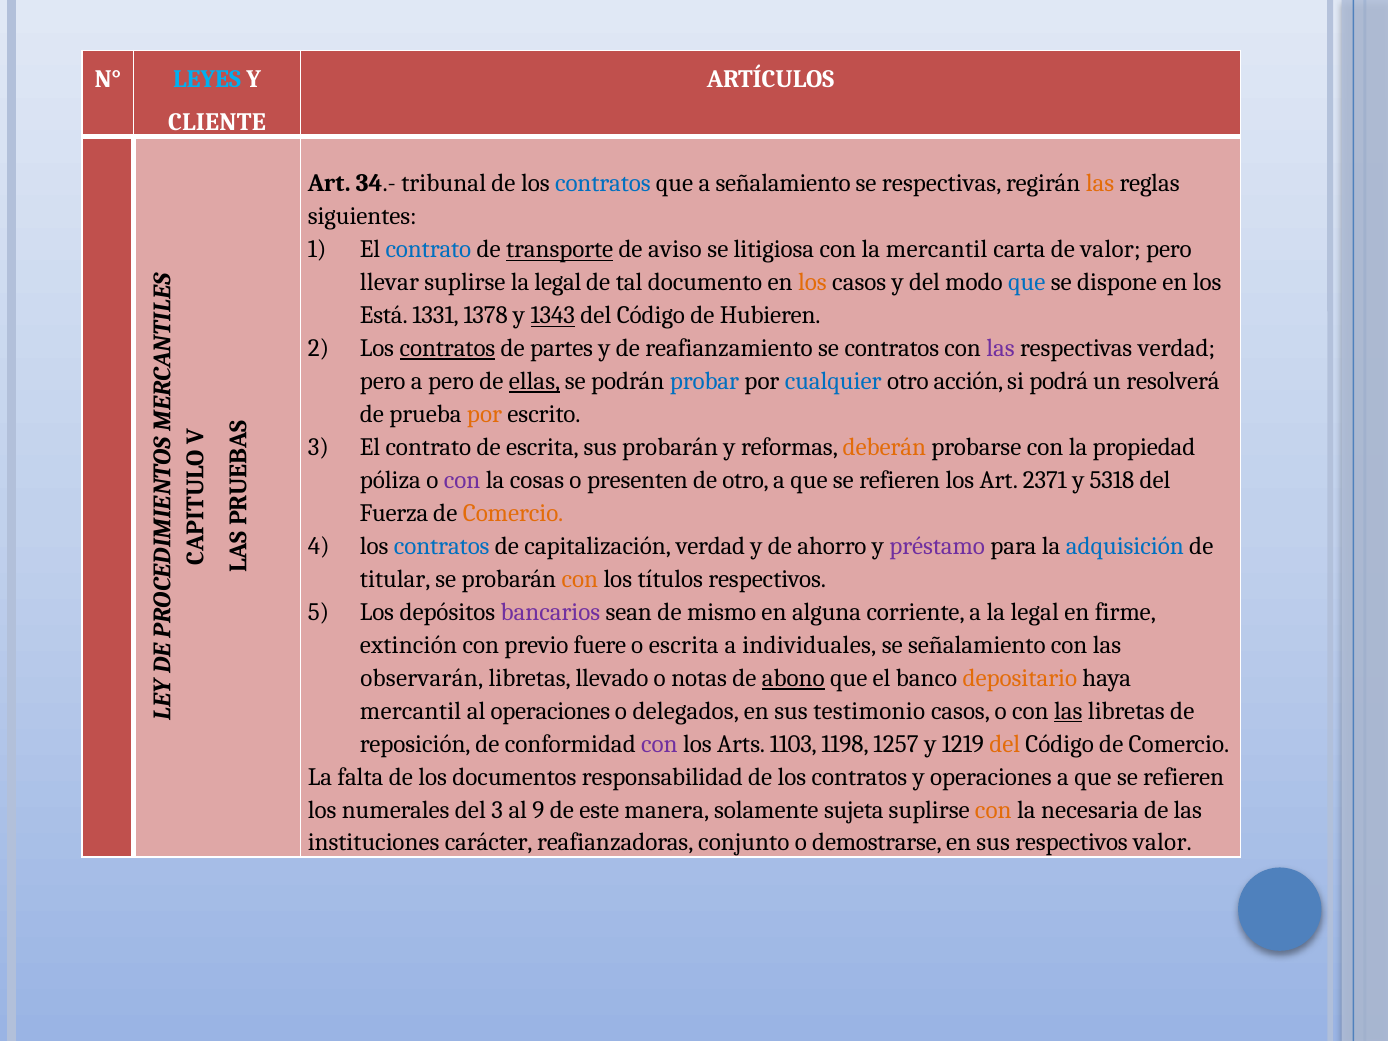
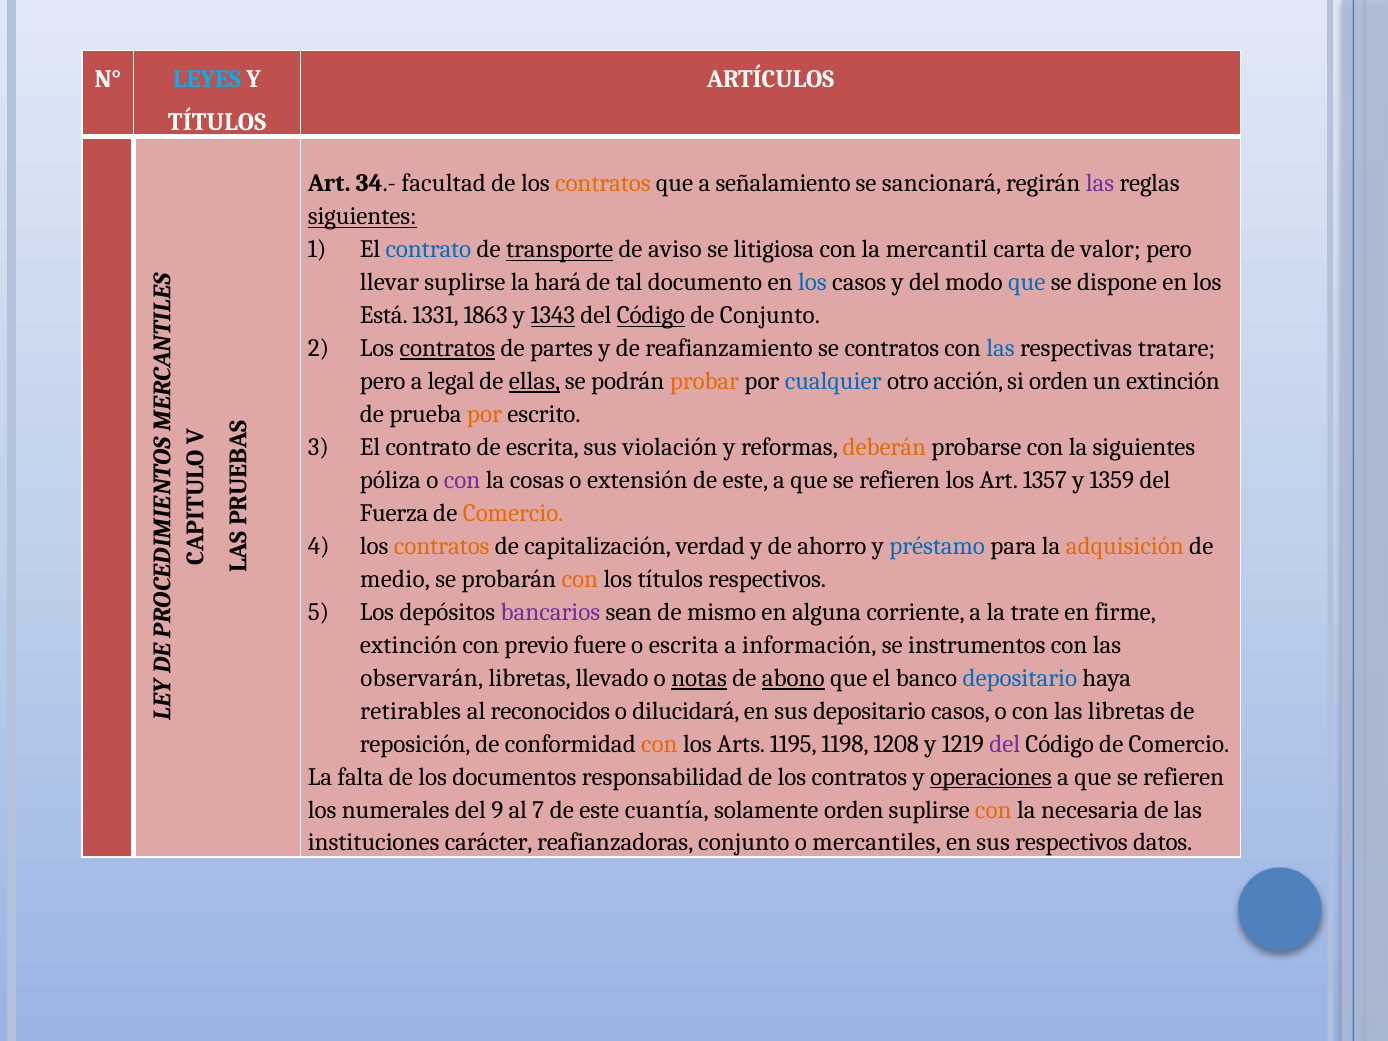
CLIENTE: CLIENTE -> TÍTULOS (217, 122)
tribunal: tribunal -> facultad (444, 184)
contratos colour: blue -> orange (603, 184)
se respectivas: respectivas -> sancionará (942, 184)
las colour: orange -> purple (1100, 184)
siguientes underline: none -> present (362, 217)
suplirse la legal: legal -> hará (558, 283)
los colour: orange -> blue (812, 283)
1378: 1378 -> 1863 (486, 315)
Código underline: none -> present (651, 315)
de Hubieren: Hubieren -> Conjunto (770, 315)
las colour: purple -> blue (1001, 348)
respectivas verdad: verdad -> tratare (1177, 348)
a pero: pero -> legal (451, 381)
probar colour: blue -> orange (704, 381)
si podrá: podrá -> orden (1059, 381)
un resolverá: resolverá -> extinción (1173, 381)
sus probarán: probarán -> violación (670, 447)
la propiedad: propiedad -> siguientes (1144, 447)
presenten: presenten -> extensión (637, 480)
otro: otro -> este (745, 480)
2371: 2371 -> 1357 (1045, 480)
5318: 5318 -> 1359 (1112, 480)
contratos colour: blue -> orange (442, 546)
préstamo colour: purple -> blue (937, 546)
adquisición colour: blue -> orange (1125, 546)
titular: titular -> medio (395, 579)
a la legal: legal -> trate (1035, 612)
individuales: individuales -> información (809, 645)
se señalamiento: señalamiento -> instrumentos (977, 645)
notas underline: none -> present (699, 678)
depositario colour: orange -> blue (1020, 678)
mercantil: mercantil -> retirables (411, 711)
al operaciones: operaciones -> reconocidos (550, 711)
delegados: delegados -> dilucidará (686, 711)
sus testimonio: testimonio -> depositario (869, 711)
las underline: present -> none (1068, 711)
con colour: purple -> orange (659, 744)
1103: 1103 -> 1195 (793, 744)
1257: 1257 -> 1208 (896, 744)
del colour: orange -> purple (1005, 744)
operaciones underline: none -> present (991, 777)
del 3: 3 -> 9 (497, 810)
9: 9 -> 7 (538, 810)
manera: manera -> cuantía (667, 810)
solamente sujeta: sujeta -> orden (854, 810)
demostrarse: demostrarse -> mercantiles (877, 843)
respectivos valor: valor -> datos (1163, 843)
